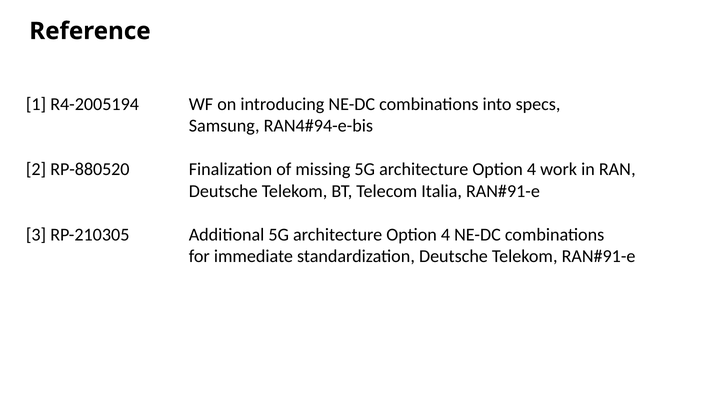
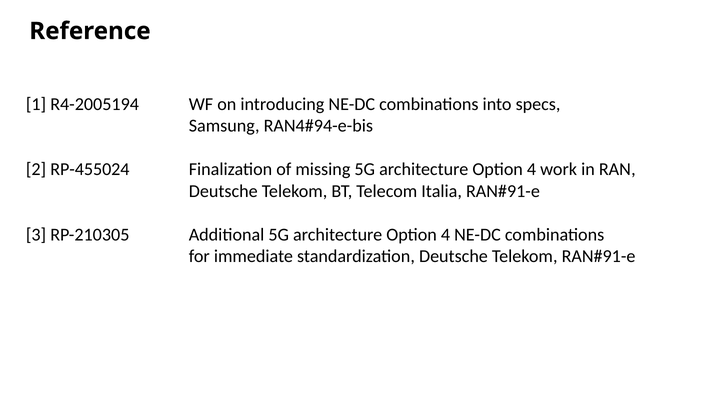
RP-880520: RP-880520 -> RP-455024 (90, 169)
